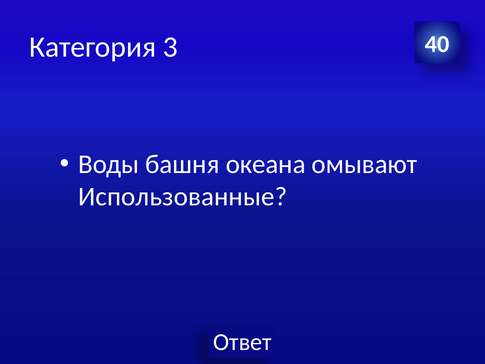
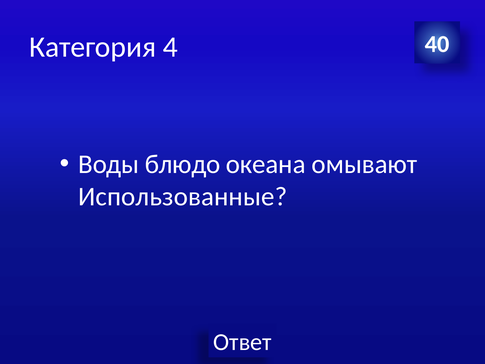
3: 3 -> 4 (170, 47)
башня: башня -> блюдо (183, 164)
